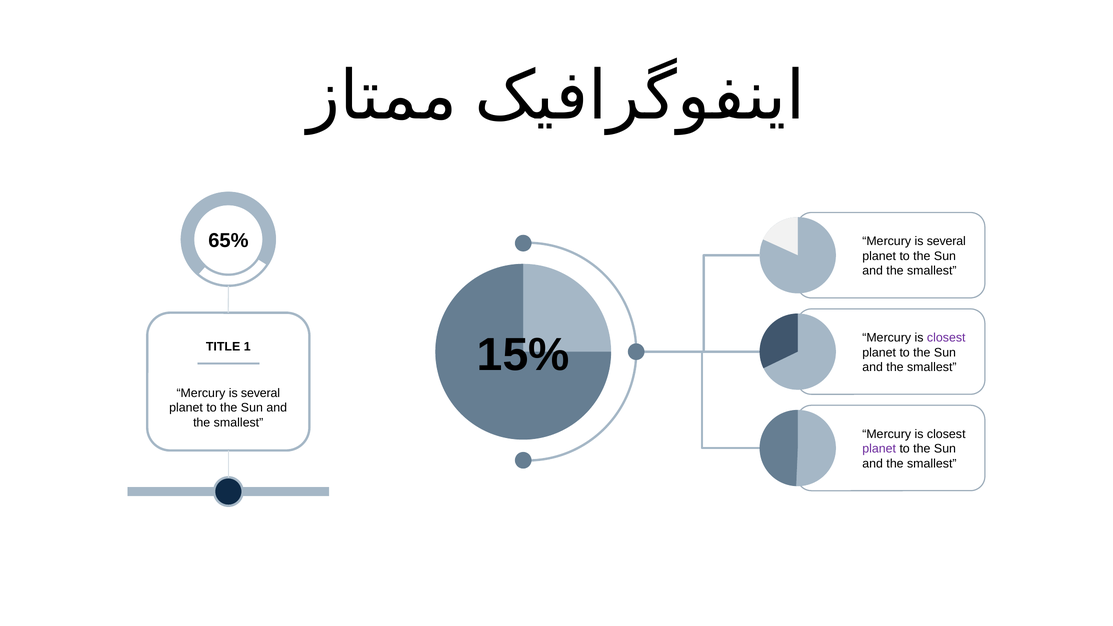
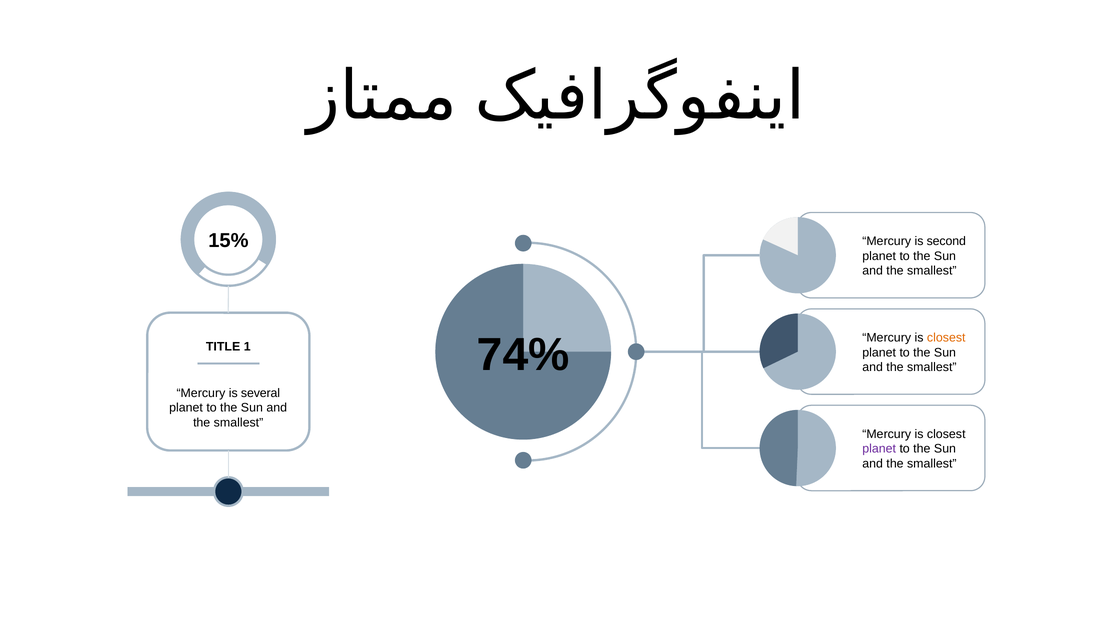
65%: 65% -> 15% (228, 241)
several: several -> second (946, 241)
closest colour: purple -> orange (946, 338)
15%: 15% -> 74% (523, 355)
